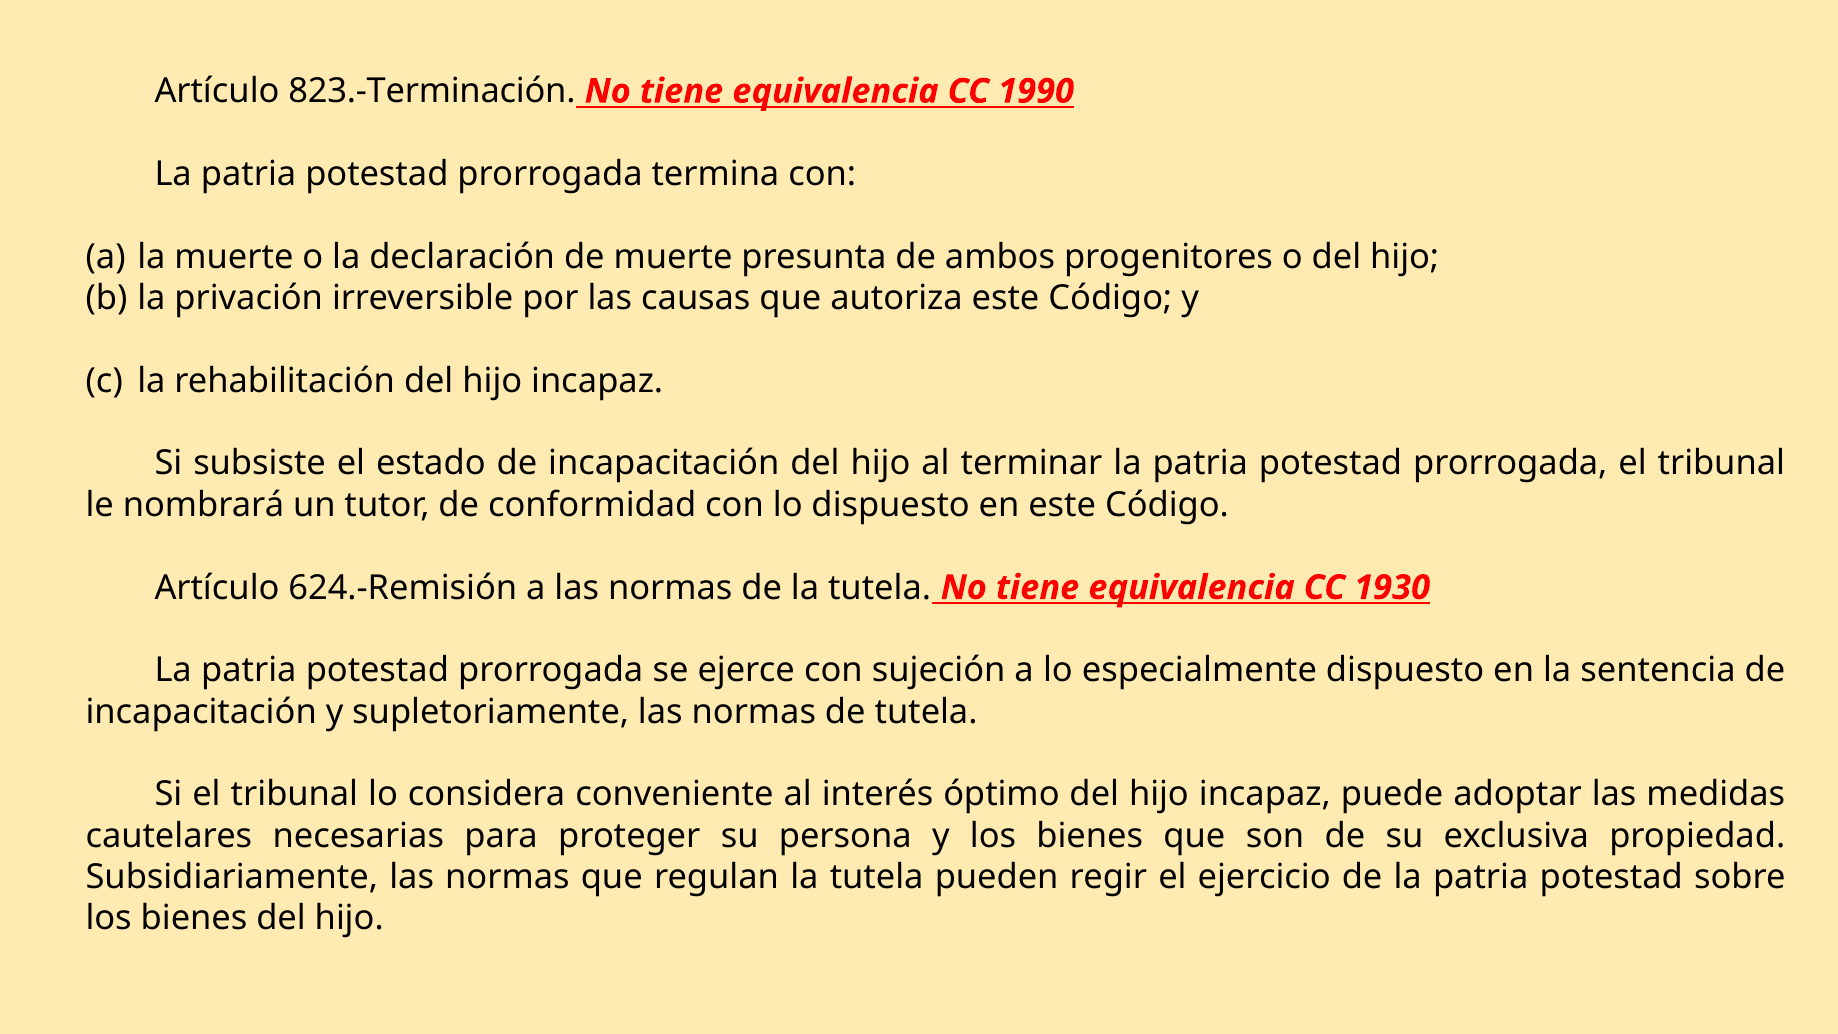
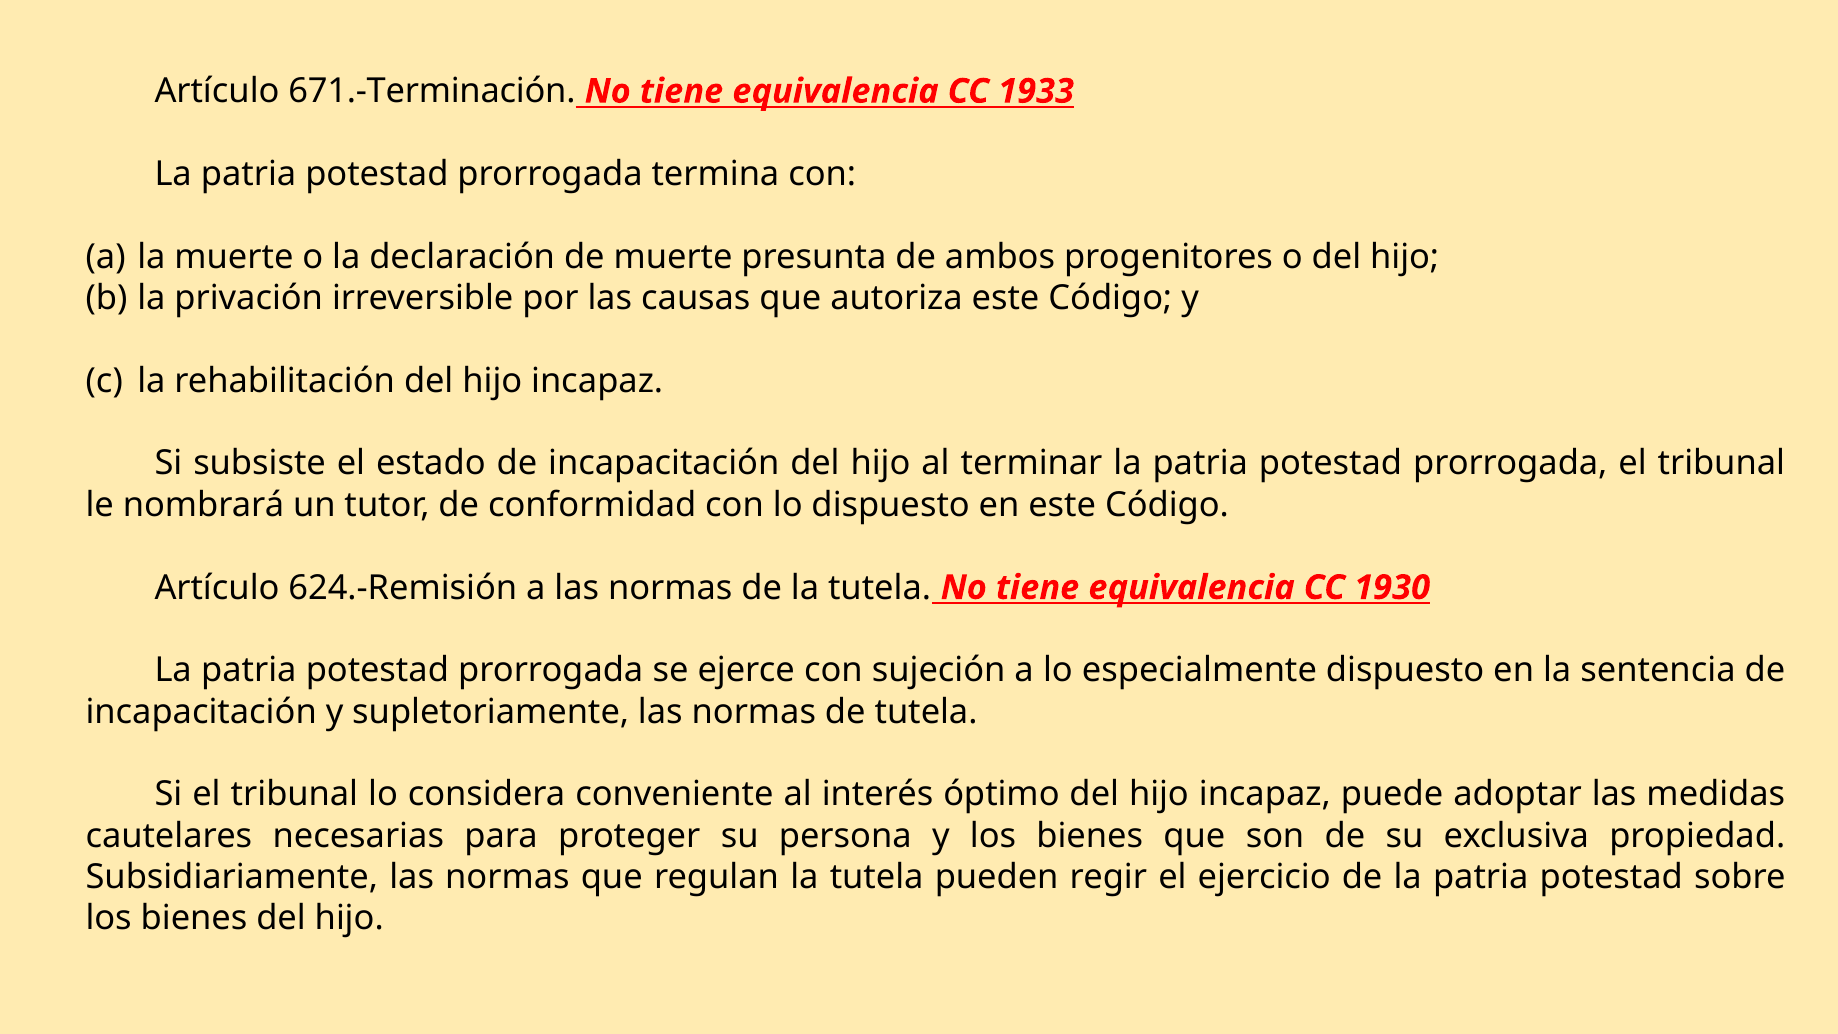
823.-Terminación: 823.-Terminación -> 671.-Terminación (432, 91)
1990: 1990 -> 1933 (1036, 91)
